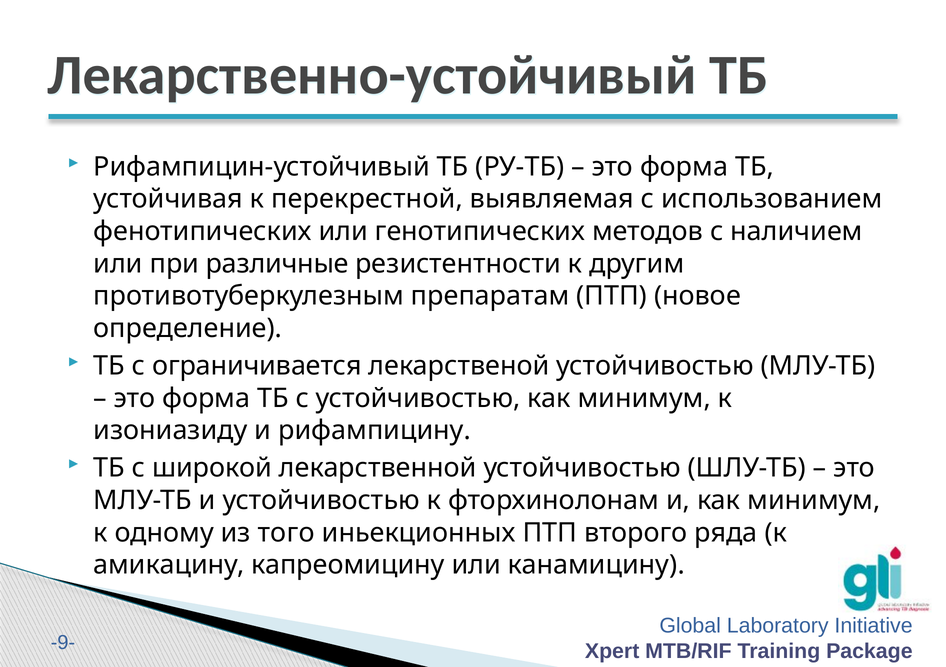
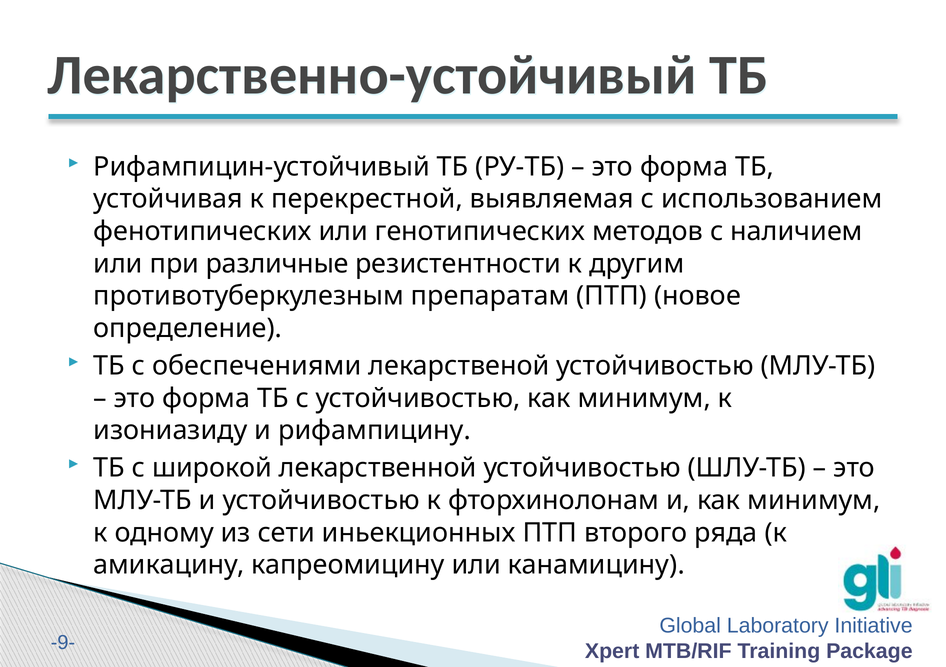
ограничивается: ограничивается -> обеспечениями (257, 366)
того: того -> сети (286, 533)
